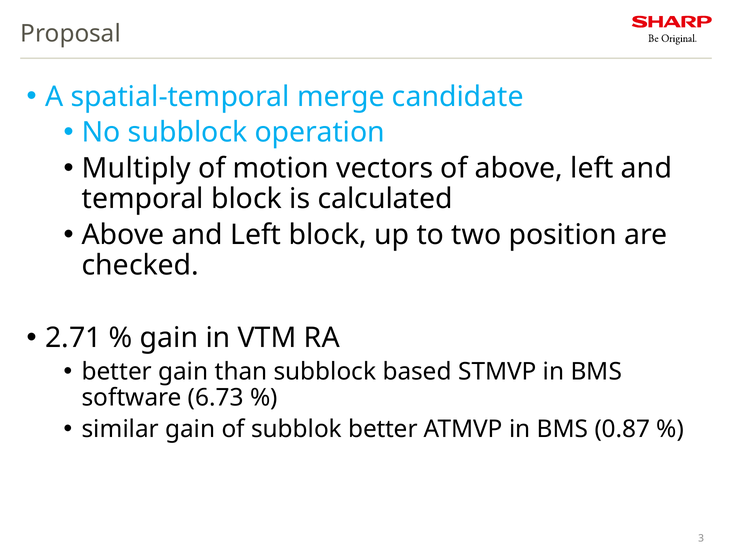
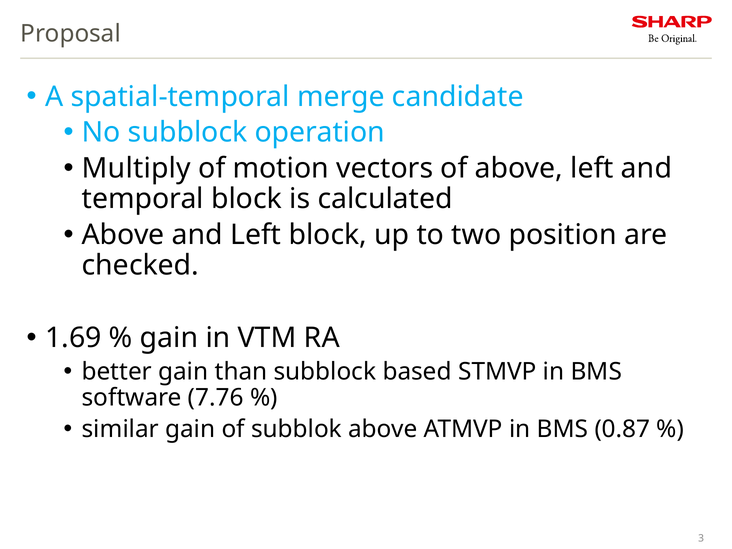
2.71: 2.71 -> 1.69 (73, 338)
6.73: 6.73 -> 7.76 (216, 398)
subblok better: better -> above (383, 429)
